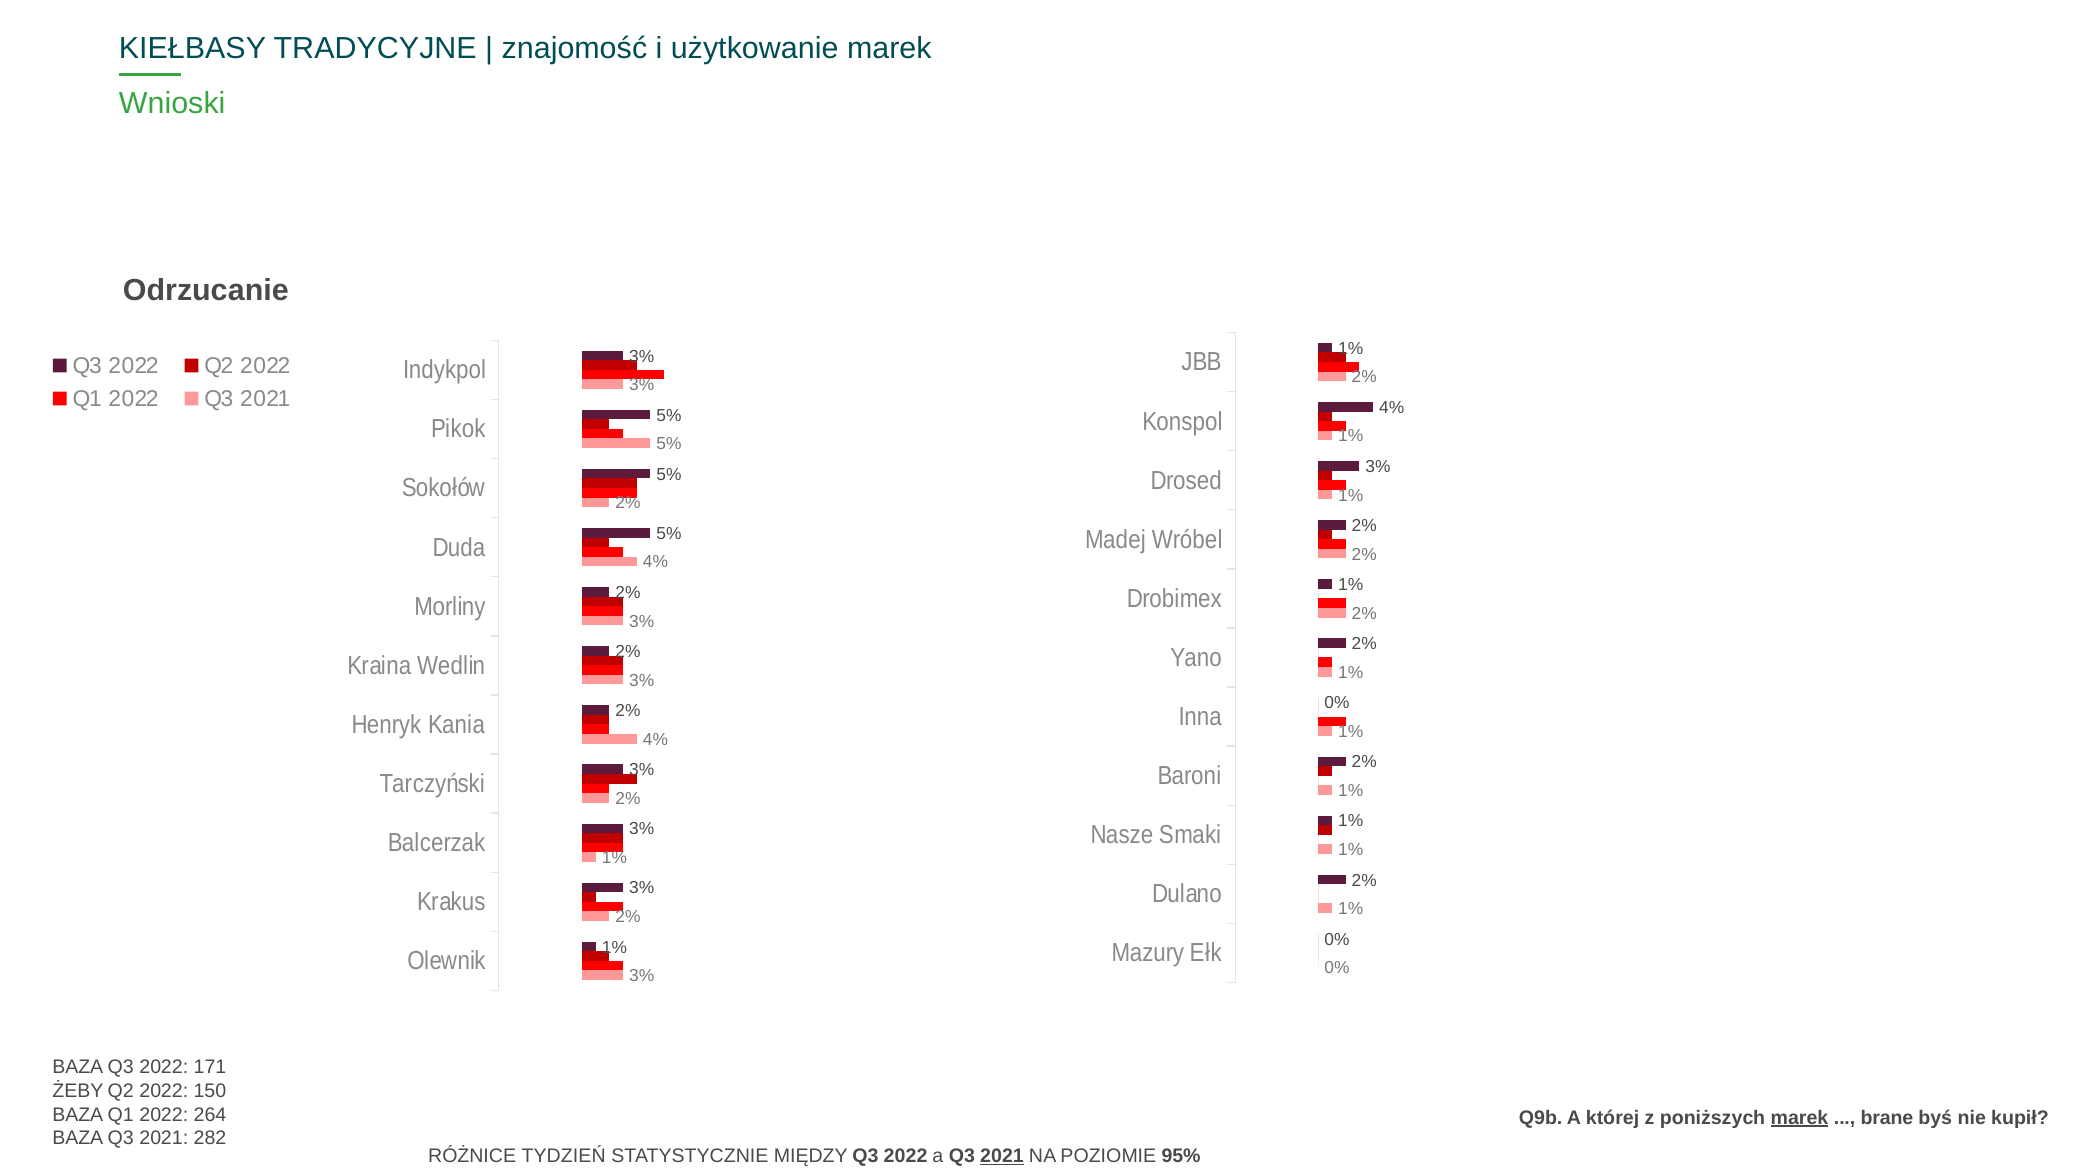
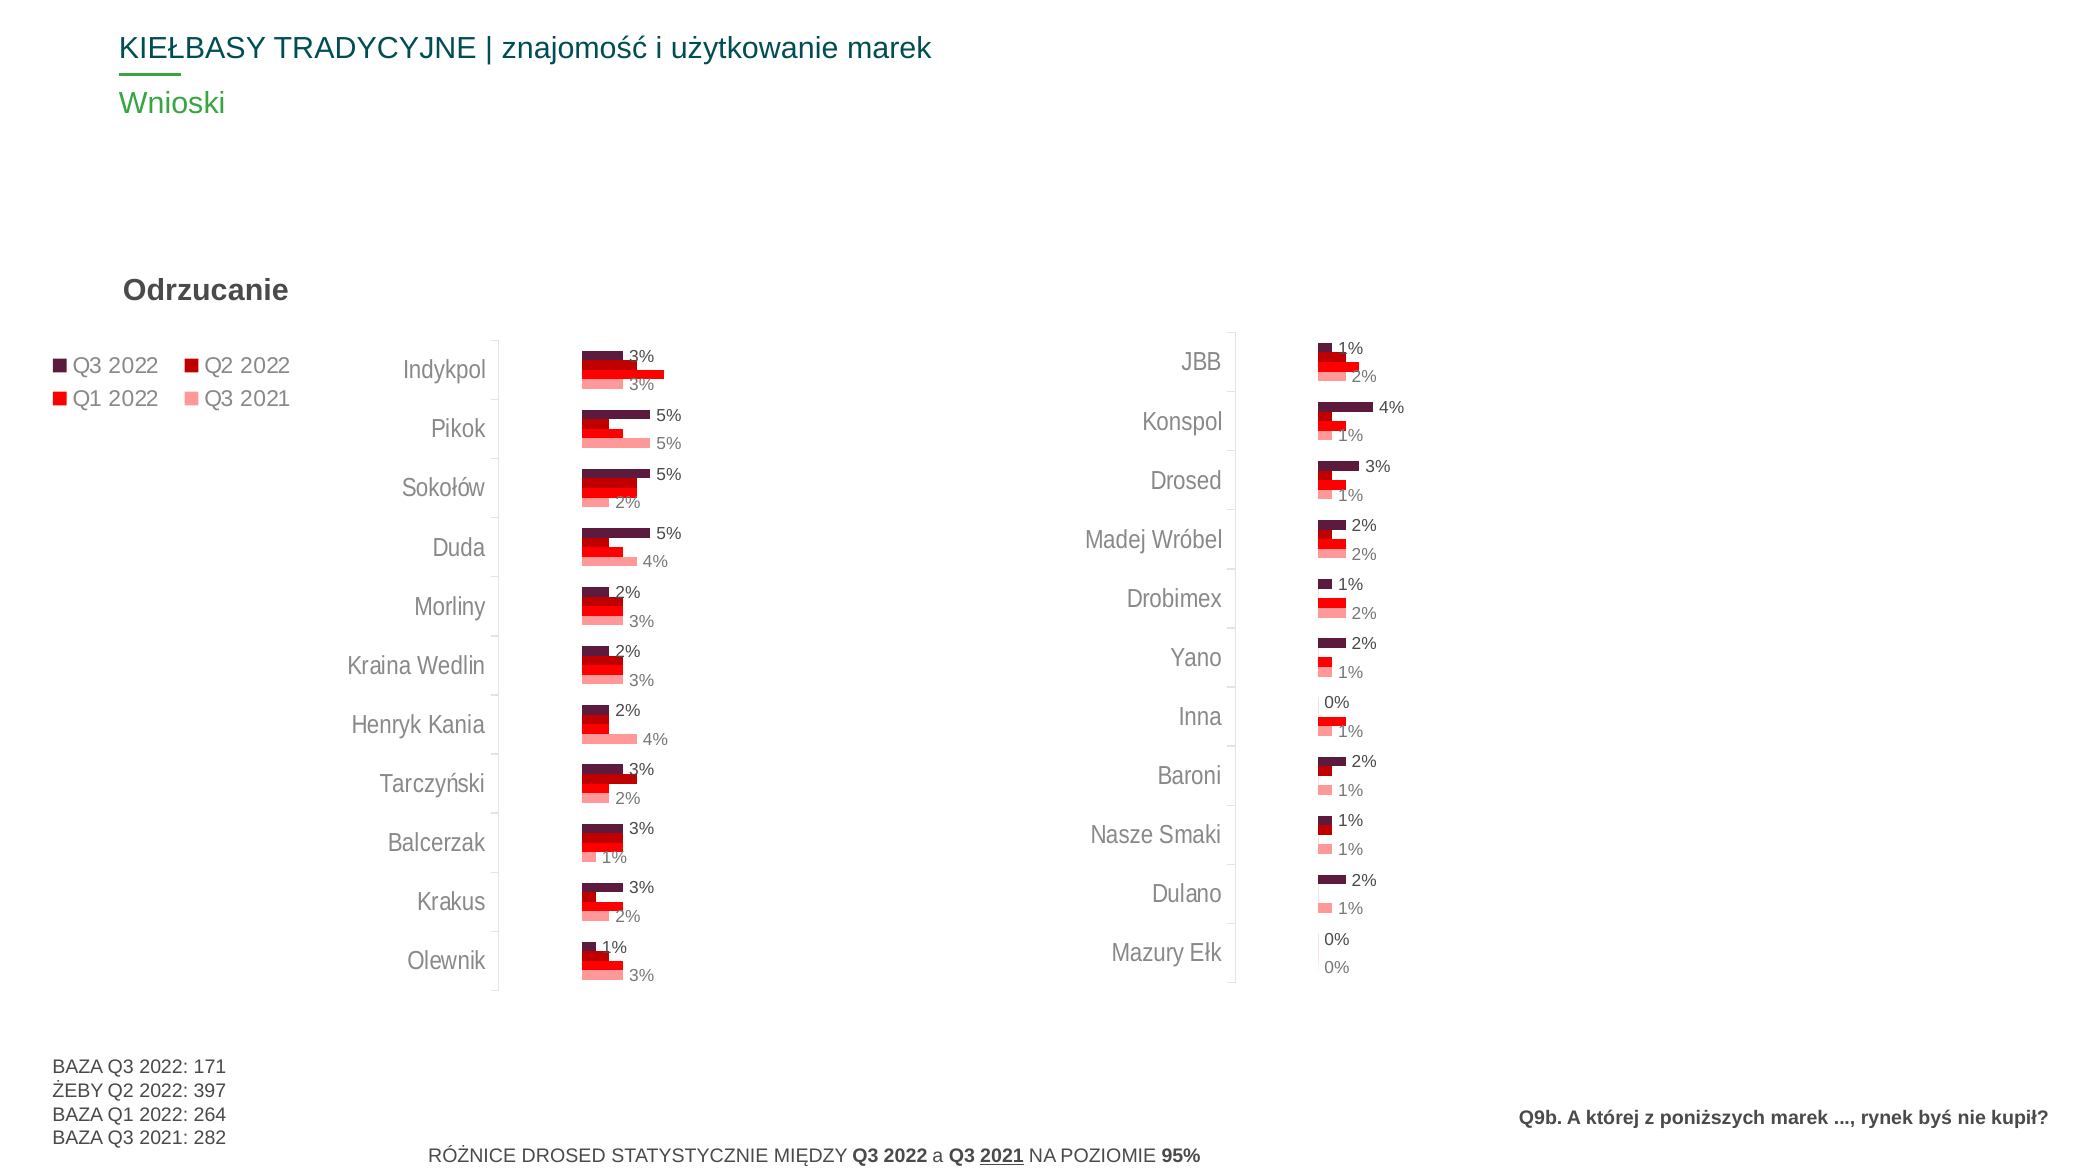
150: 150 -> 397 (210, 1091)
marek underline: present -> none (1799, 1118)
brane: brane -> rynek (1887, 1118)
RÓŻNICE TYDZIEŃ: TYDZIEŃ -> DROSED (564, 1156)
